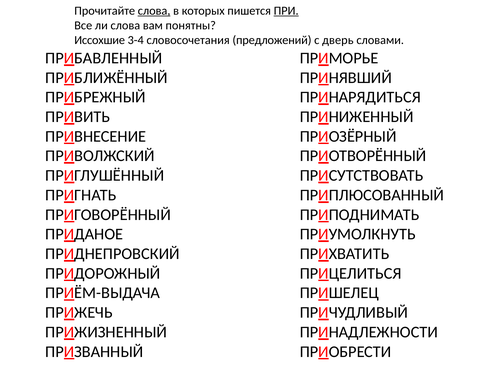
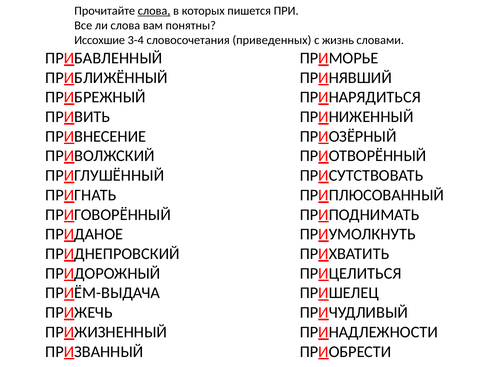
ПРИ underline: present -> none (286, 11)
предложений: предложений -> приведенных (272, 40)
дверь: дверь -> жизнь (338, 40)
